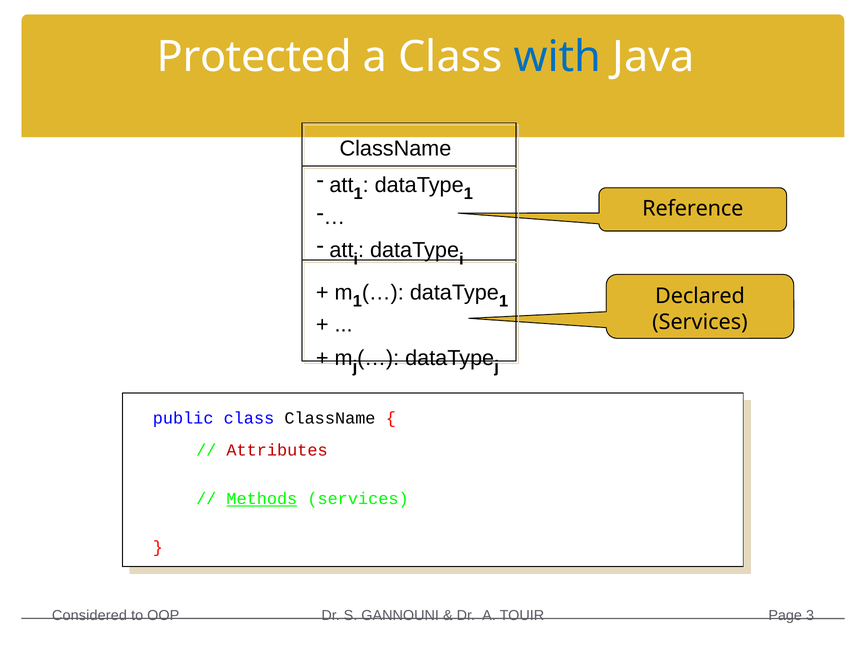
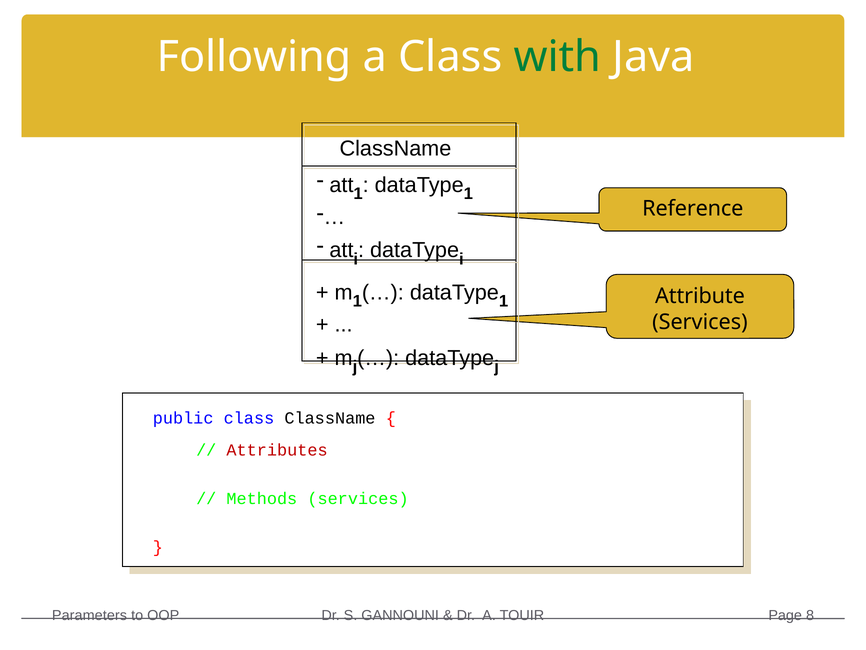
Protected: Protected -> Following (254, 57)
with colour: blue -> green (557, 57)
Declared: Declared -> Attribute (700, 296)
Methods underline: present -> none (262, 499)
Considered: Considered -> Parameters (90, 615)
3: 3 -> 8 (810, 615)
